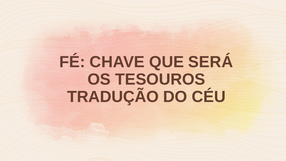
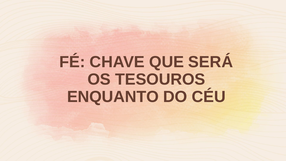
TRADUÇÃO: TRADUÇÃO -> ENQUANTO (113, 97)
